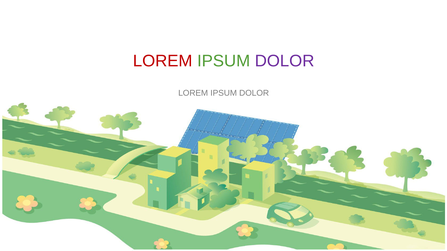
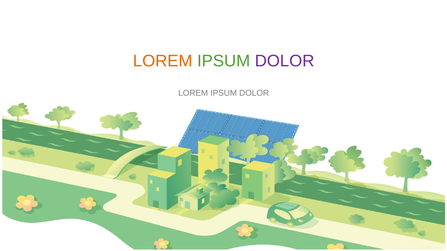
LOREM colour: red -> orange (163, 61)
